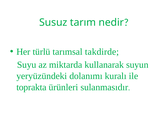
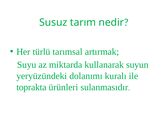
takdirde: takdirde -> artırmak (102, 52)
